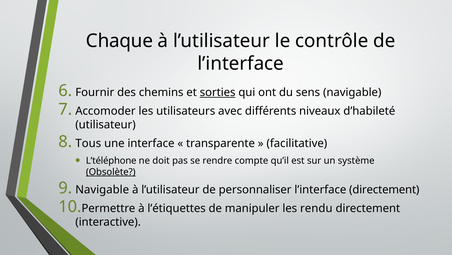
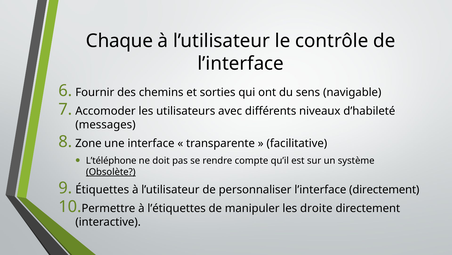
sorties underline: present -> none (218, 92)
utilisateur: utilisateur -> messages (105, 124)
Tous: Tous -> Zone (88, 143)
Navigable: Navigable -> Étiquettes (102, 189)
rendu: rendu -> droite (316, 208)
